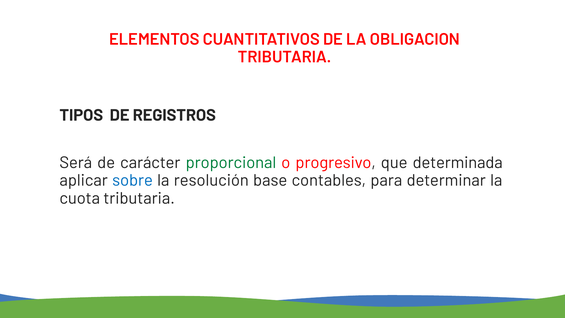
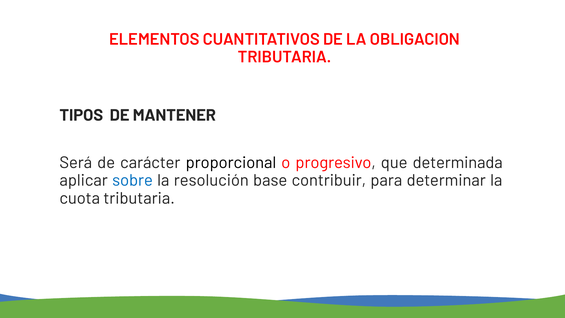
REGISTROS: REGISTROS -> MANTENER (174, 115)
proporcional colour: green -> black (231, 163)
contables: contables -> contribuir (329, 180)
